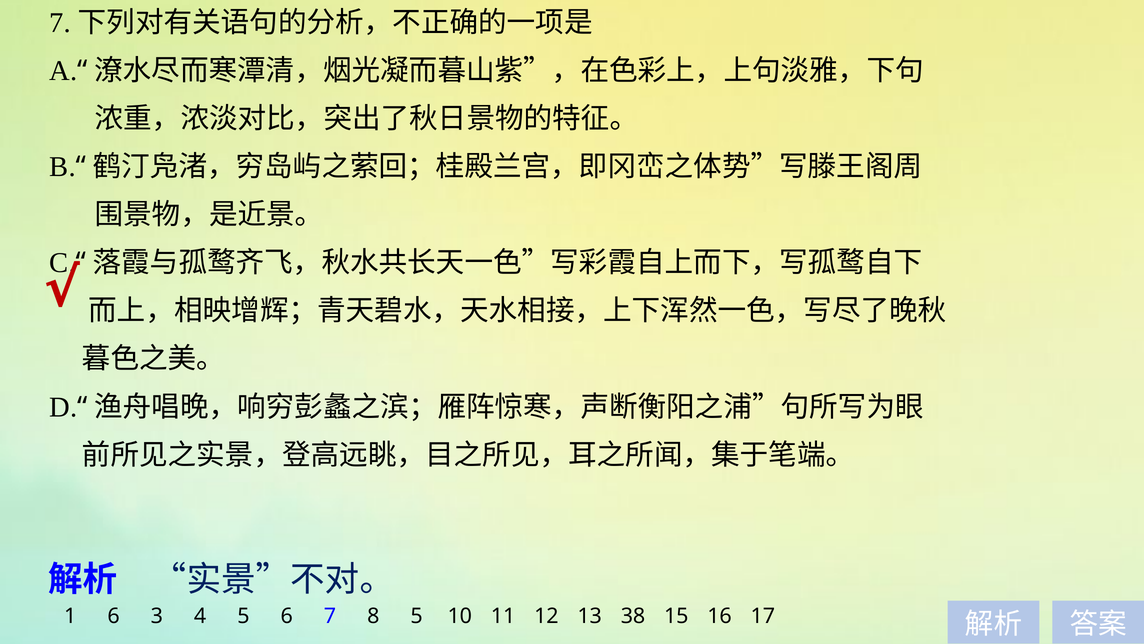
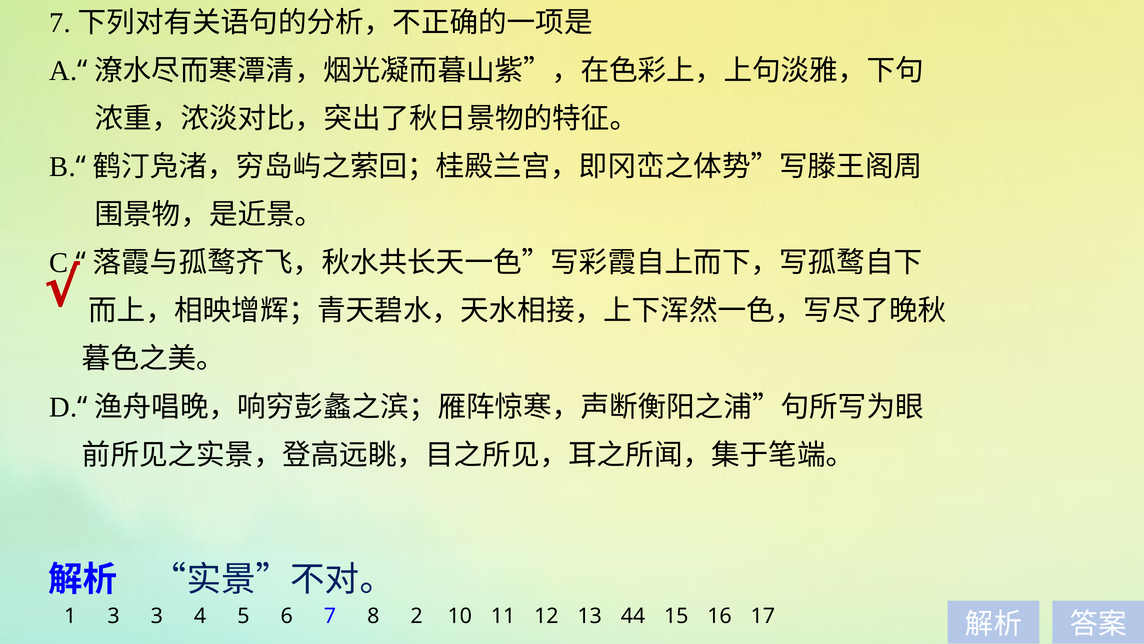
1 6: 6 -> 3 (114, 616)
8 5: 5 -> 2 (417, 616)
38: 38 -> 44 (633, 616)
